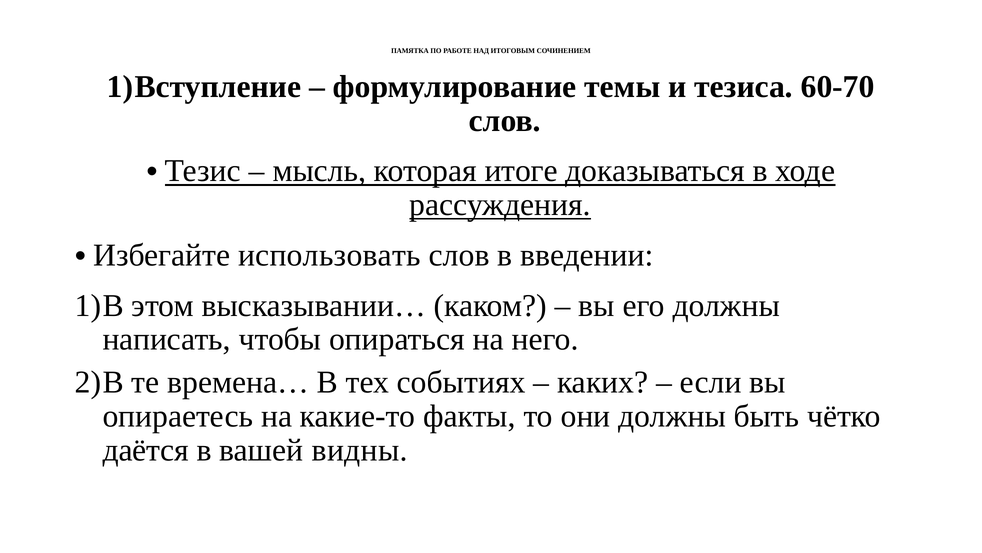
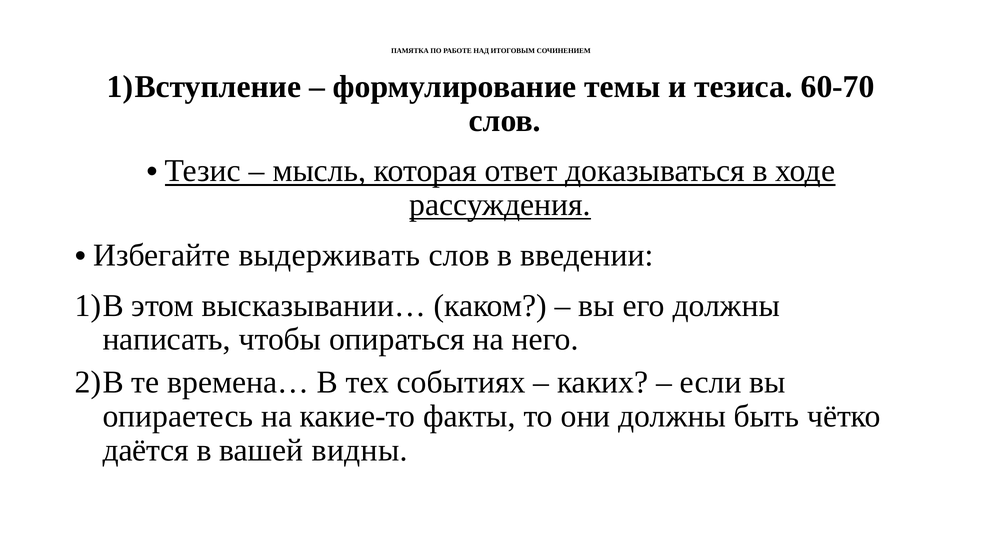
итоге: итоге -> ответ (521, 171)
использовать: использовать -> выдерживать (329, 255)
